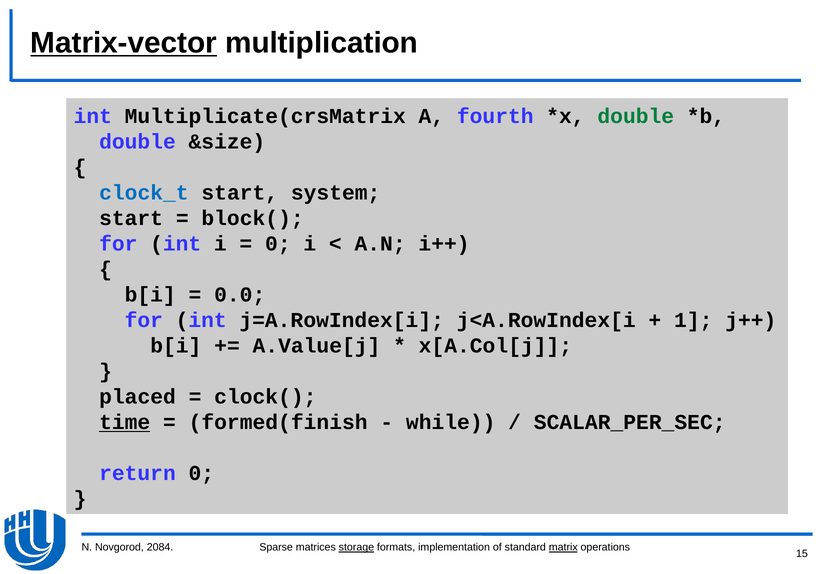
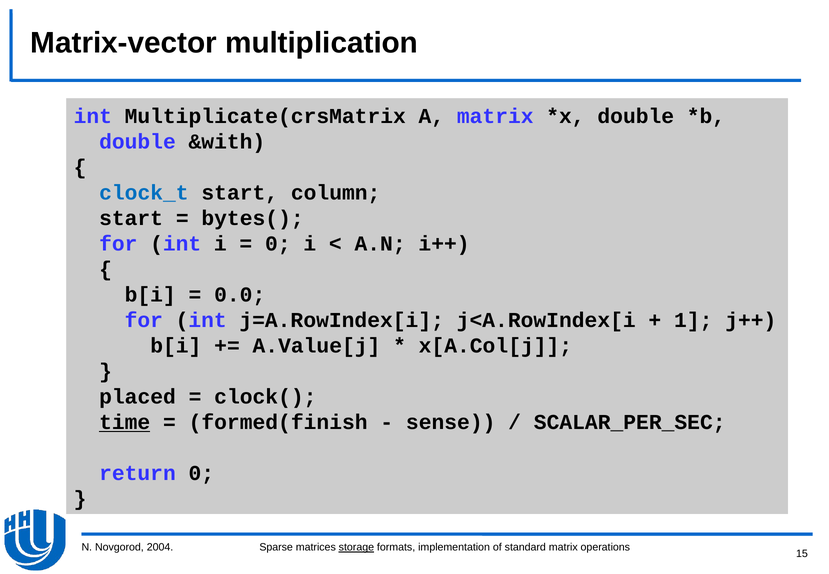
Matrix-vector underline: present -> none (124, 43)
A fourth: fourth -> matrix (495, 116)
double colour: green -> black (636, 116)
&size: &size -> &with (227, 142)
system: system -> column (336, 193)
block(: block( -> bytes( (253, 218)
while: while -> sense (451, 422)
2084: 2084 -> 2004 (160, 547)
matrix underline: present -> none (563, 547)
